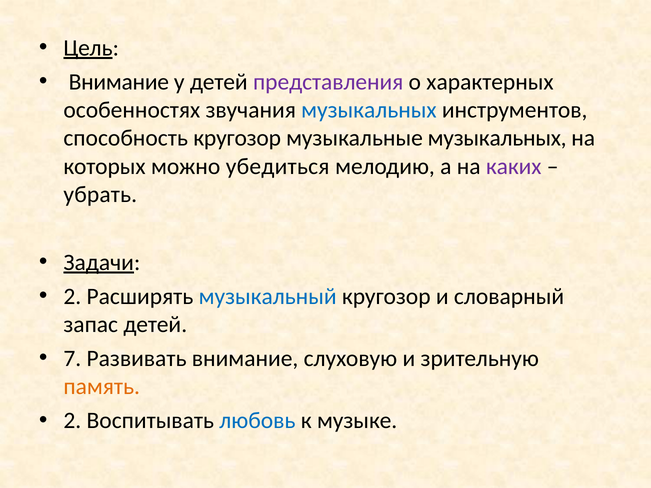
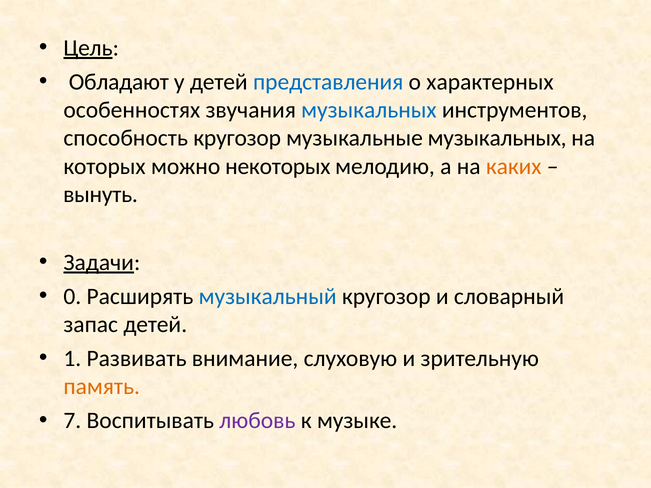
Внимание: Внимание -> Обладают (119, 82)
представления colour: purple -> blue (328, 82)
убедиться: убедиться -> некоторых (278, 166)
каких colour: purple -> orange (514, 166)
убрать: убрать -> вынуть (101, 195)
2: 2 -> 0 (72, 297)
7: 7 -> 1 (72, 359)
2: 2 -> 7 (72, 421)
любовь colour: blue -> purple (257, 421)
